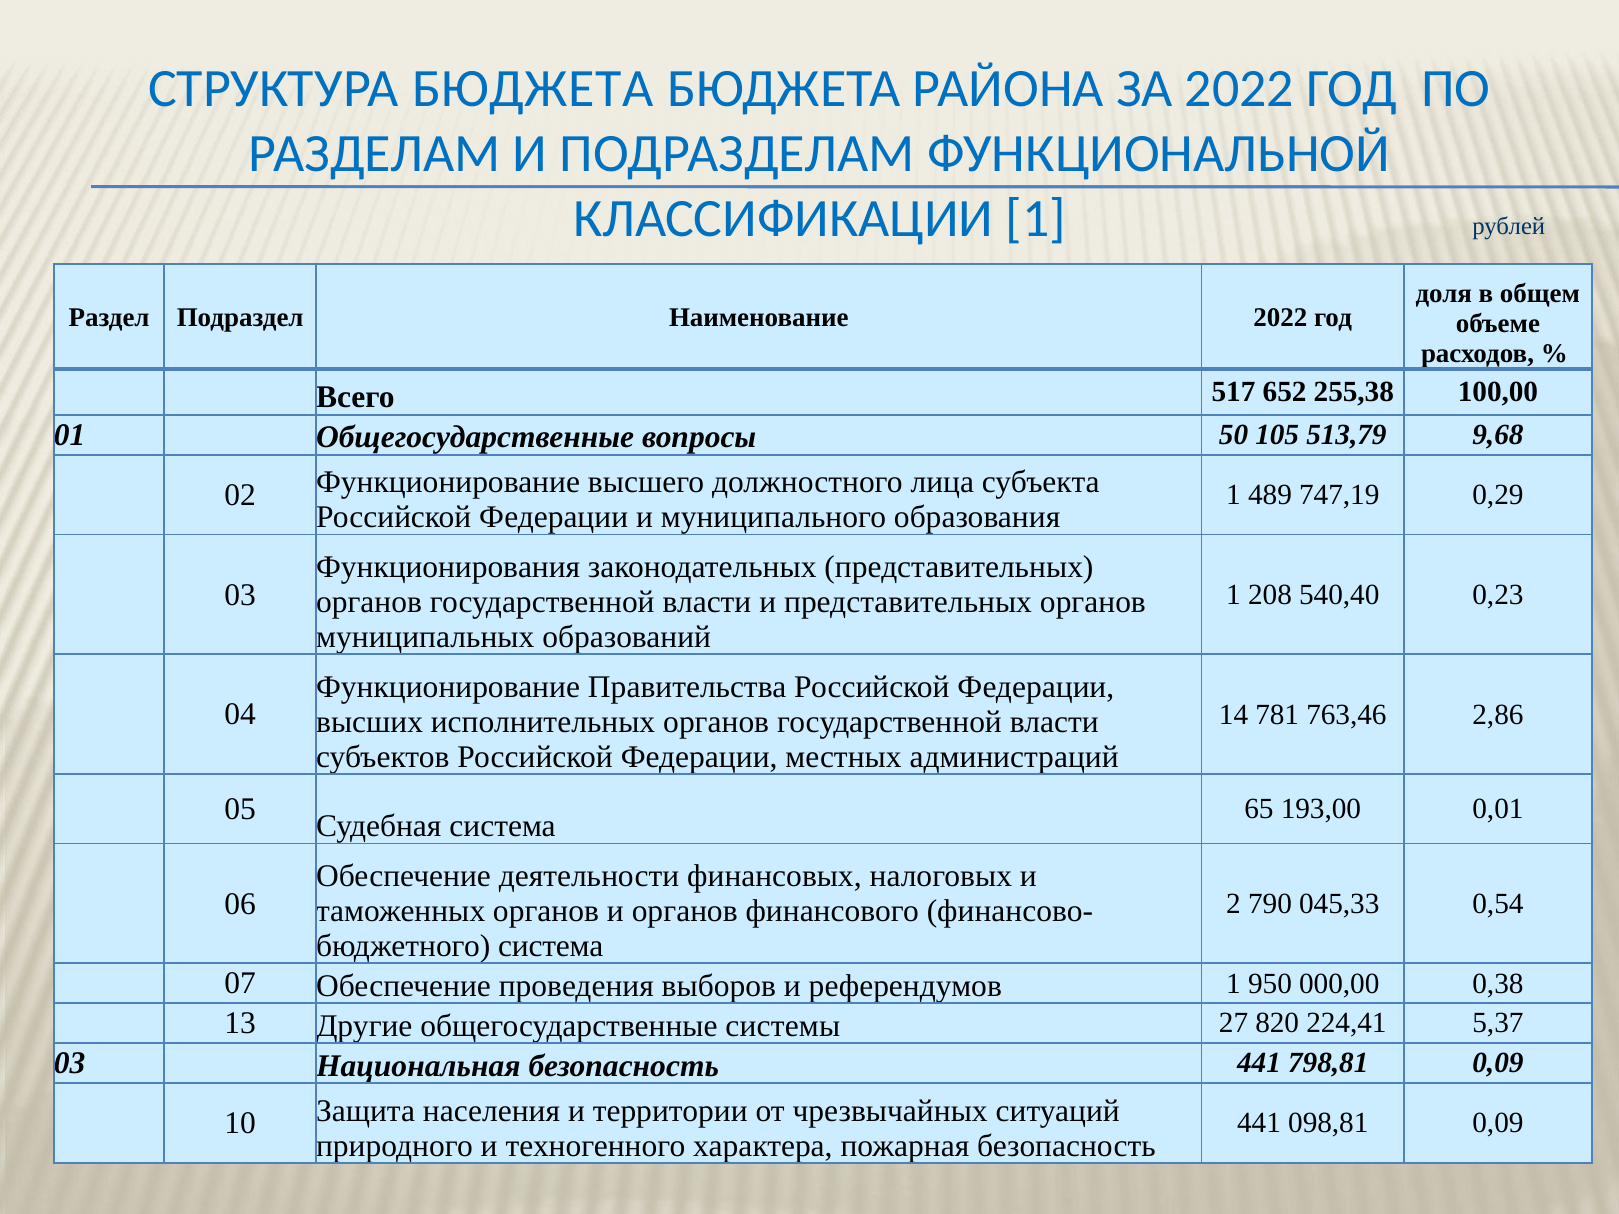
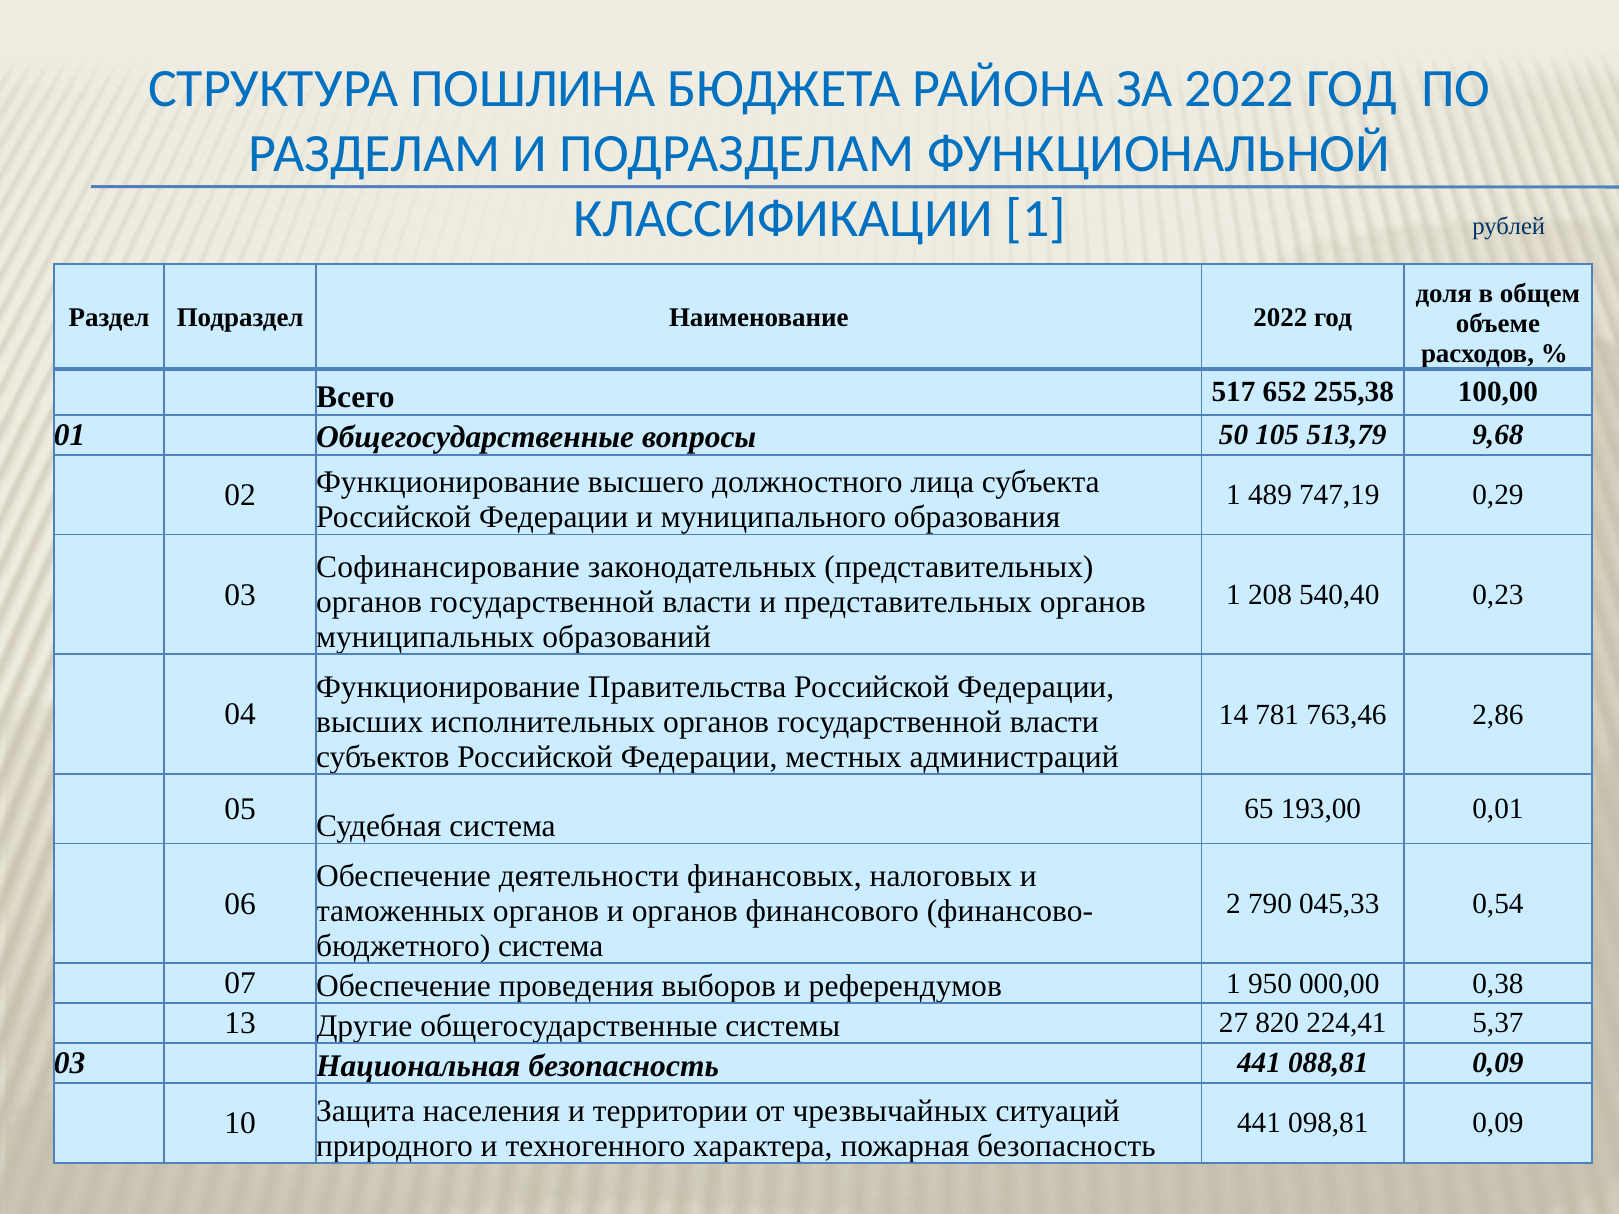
СТРУКТУРА БЮДЖЕТА: БЮДЖЕТА -> ПОШЛИНА (533, 89)
Функционирования: Функционирования -> Софинансирование (448, 568)
798,81: 798,81 -> 088,81 (1328, 1063)
